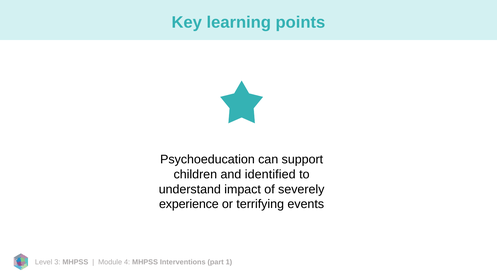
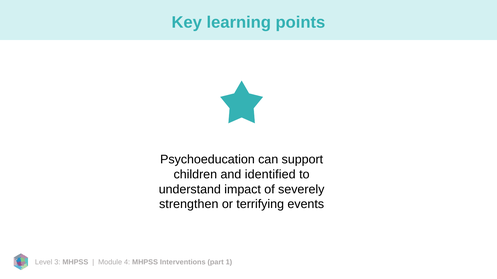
experience: experience -> strengthen (189, 205)
